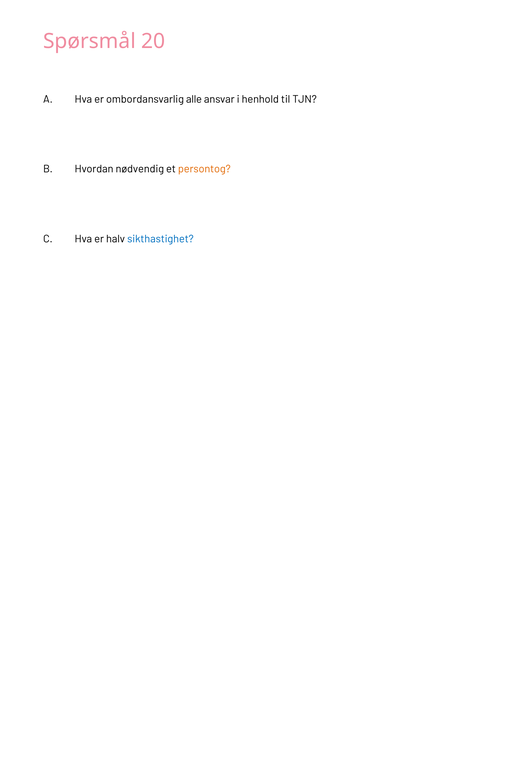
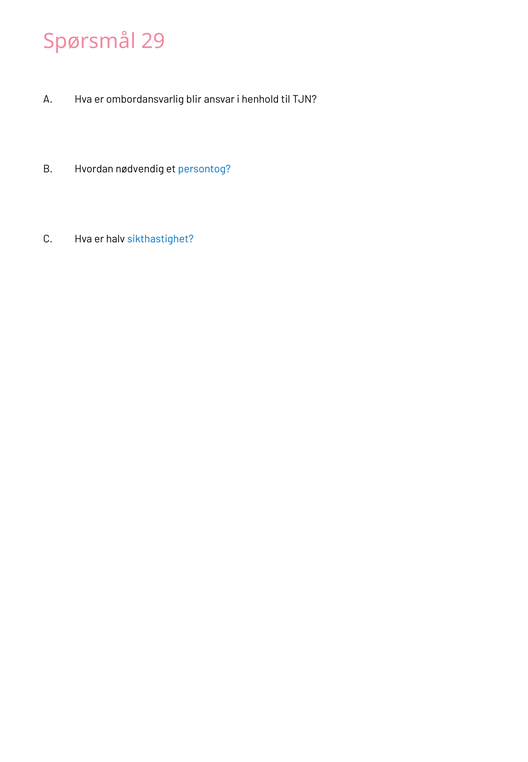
20: 20 -> 29 (153, 41)
alle: alle -> blir (194, 99)
persontog colour: orange -> blue (204, 169)
